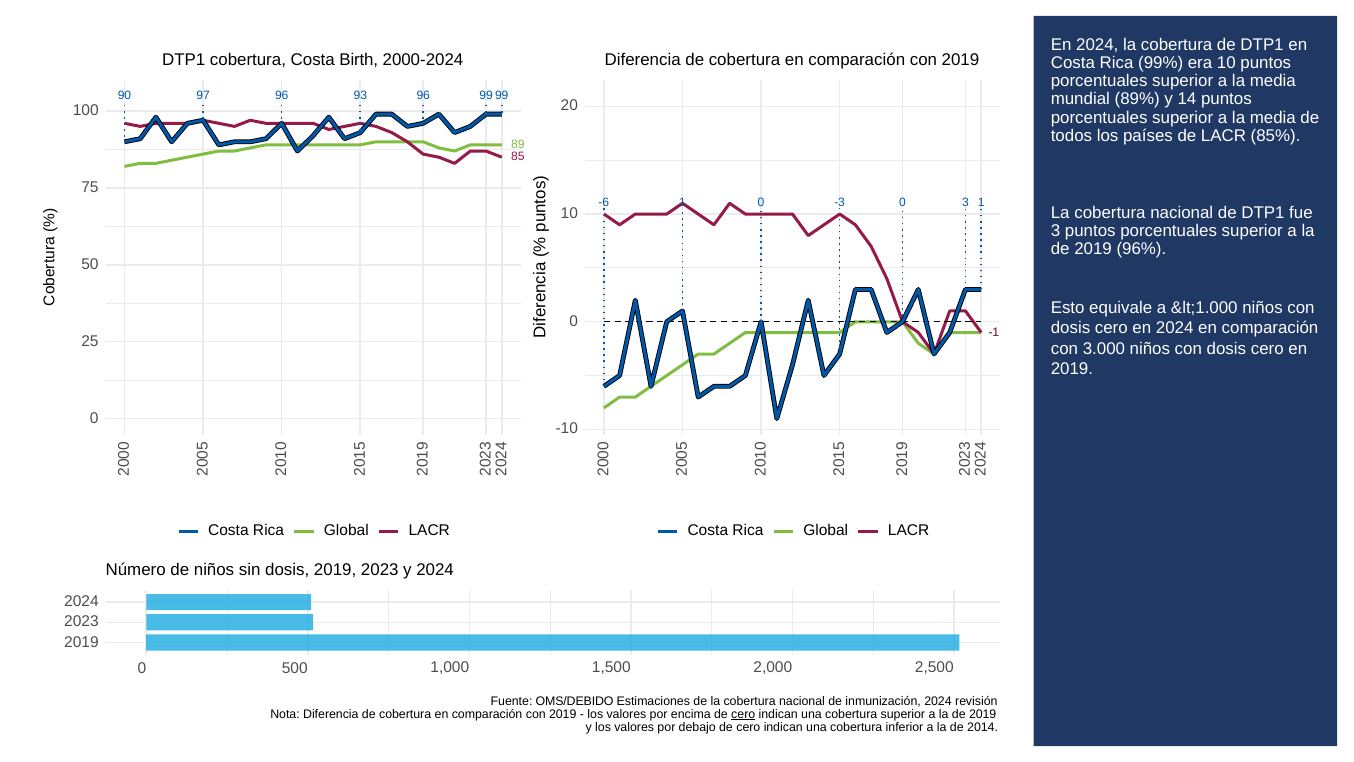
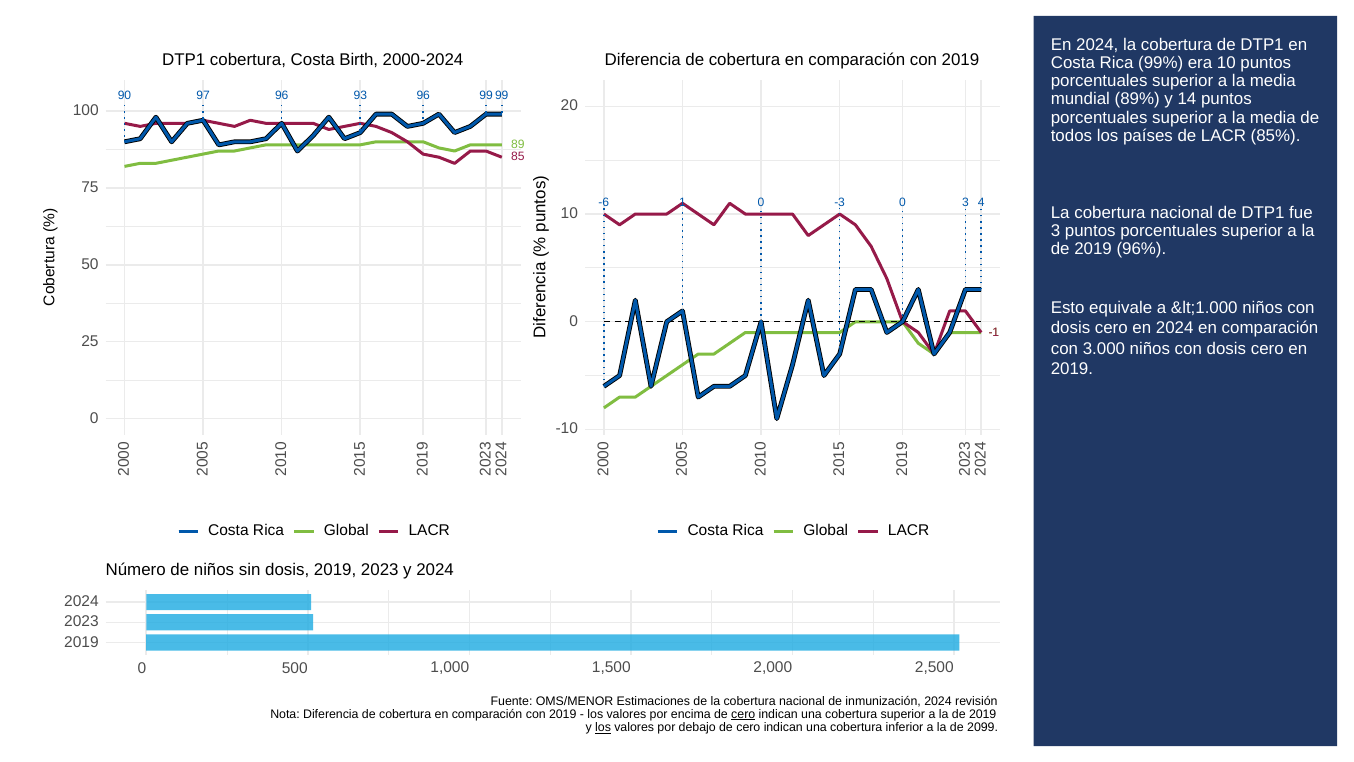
3 1: 1 -> 4 (981, 203)
OMS/DEBIDO: OMS/DEBIDO -> OMS/MENOR (575, 701)
los underline: none -> present (603, 727)
2014: 2014 -> 2099 (983, 727)
